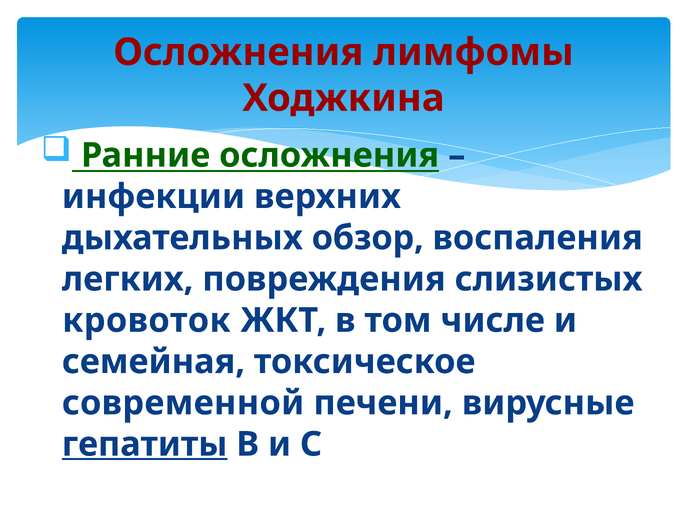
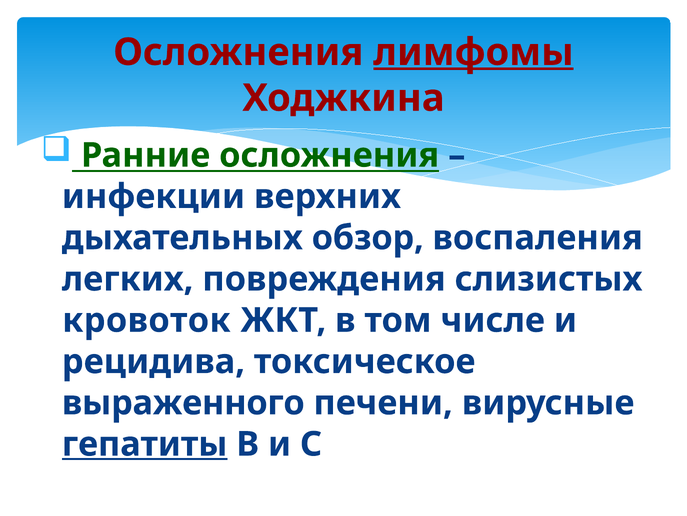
лимфомы underline: none -> present (473, 52)
семейная: семейная -> рецидива (153, 361)
современной: современной -> выраженного (183, 402)
